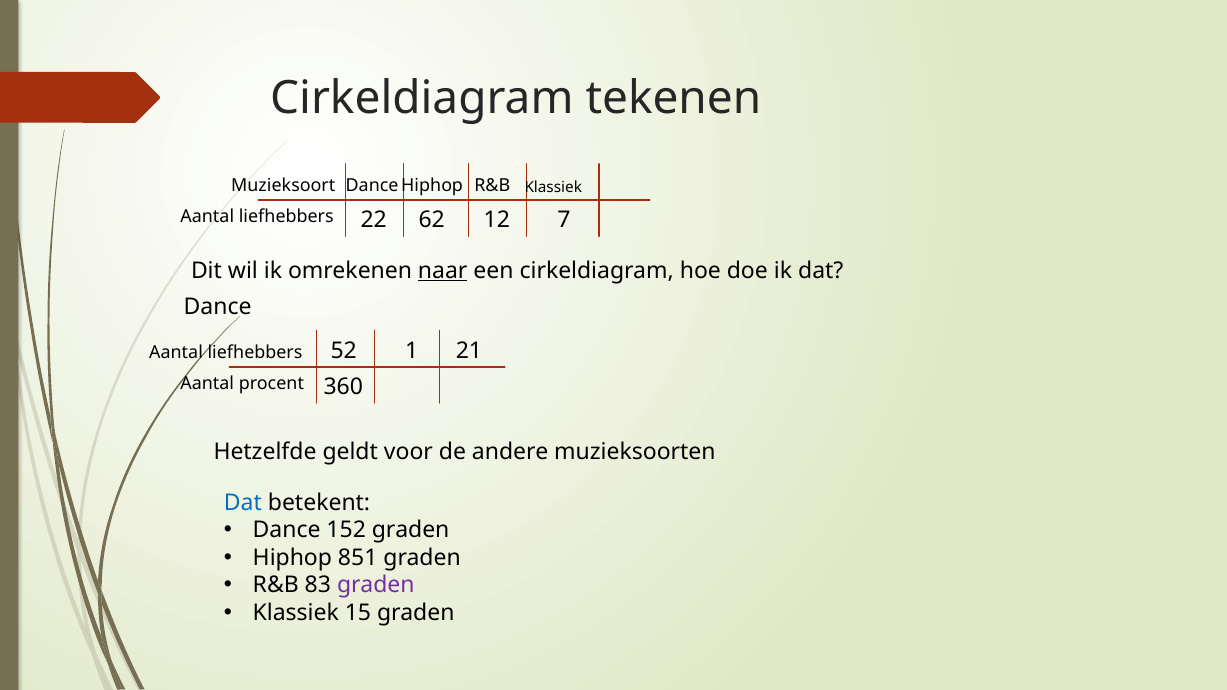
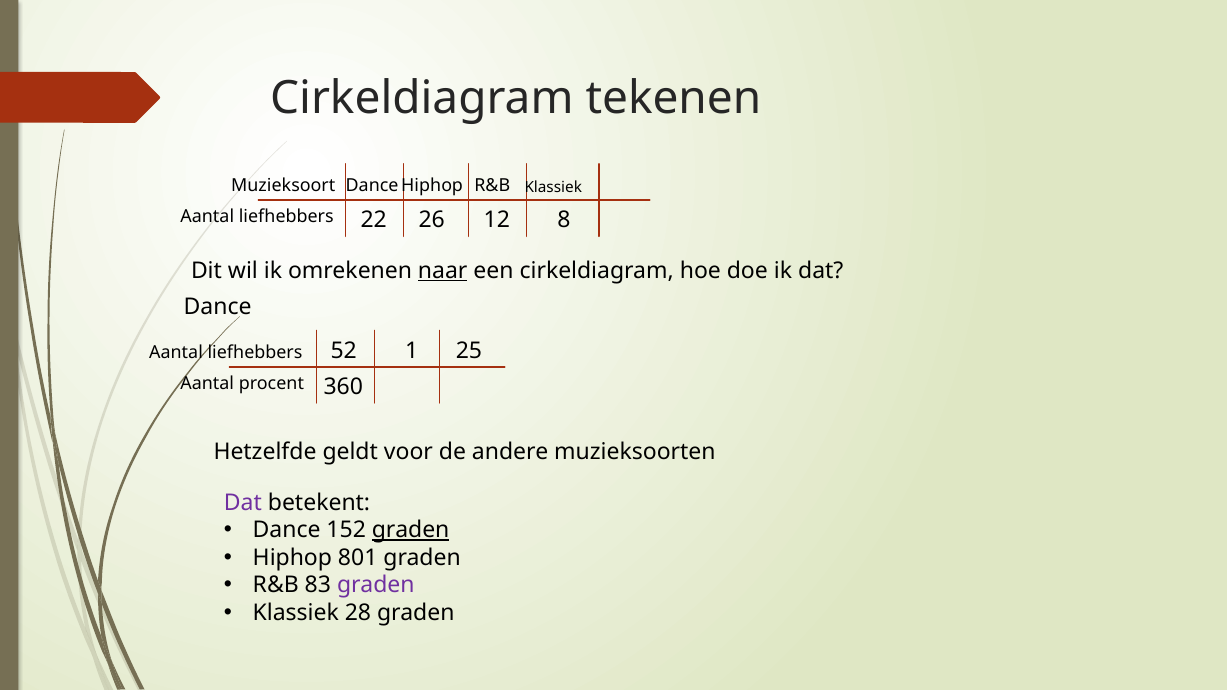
62: 62 -> 26 (432, 220)
7: 7 -> 8 (564, 220)
21: 21 -> 25 (469, 351)
Dat colour: blue -> purple (243, 503)
graden underline: none -> present (411, 530)
851: 851 -> 801 (358, 558)
15: 15 -> 28 (358, 613)
